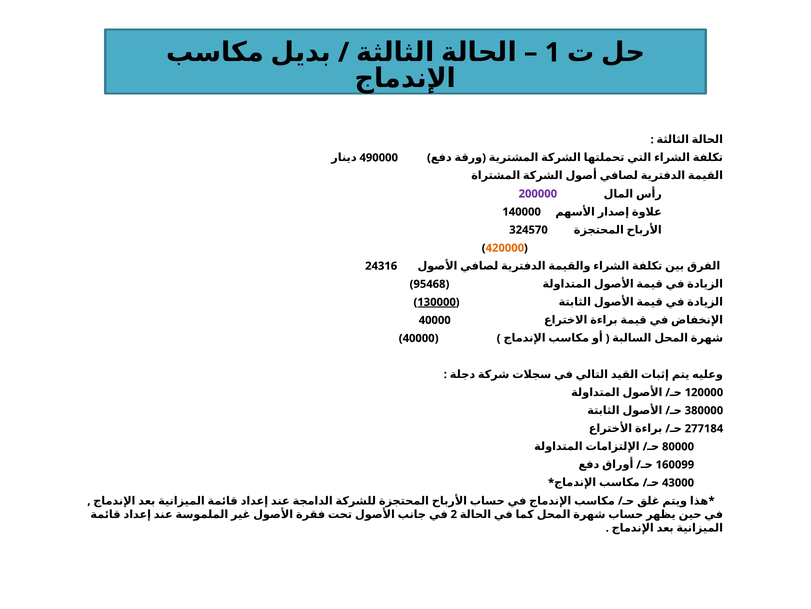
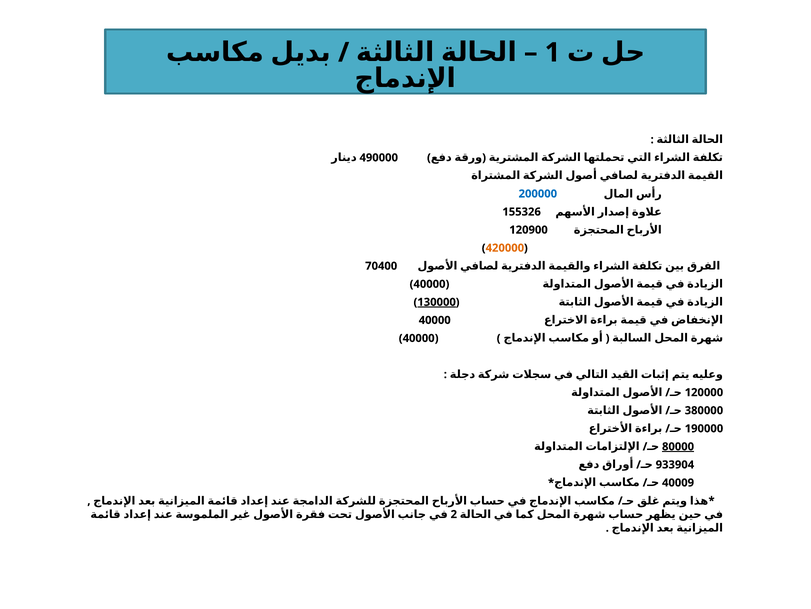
200000 colour: purple -> blue (538, 194)
140000: 140000 -> 155326 (522, 212)
324570: 324570 -> 120900 (529, 230)
24316: 24316 -> 70400 (381, 266)
95468: 95468 -> 40000 (429, 284)
277184: 277184 -> 190000 (704, 428)
80000 underline: none -> present (678, 446)
160099: 160099 -> 933904 (675, 464)
43000: 43000 -> 40009 (678, 482)
